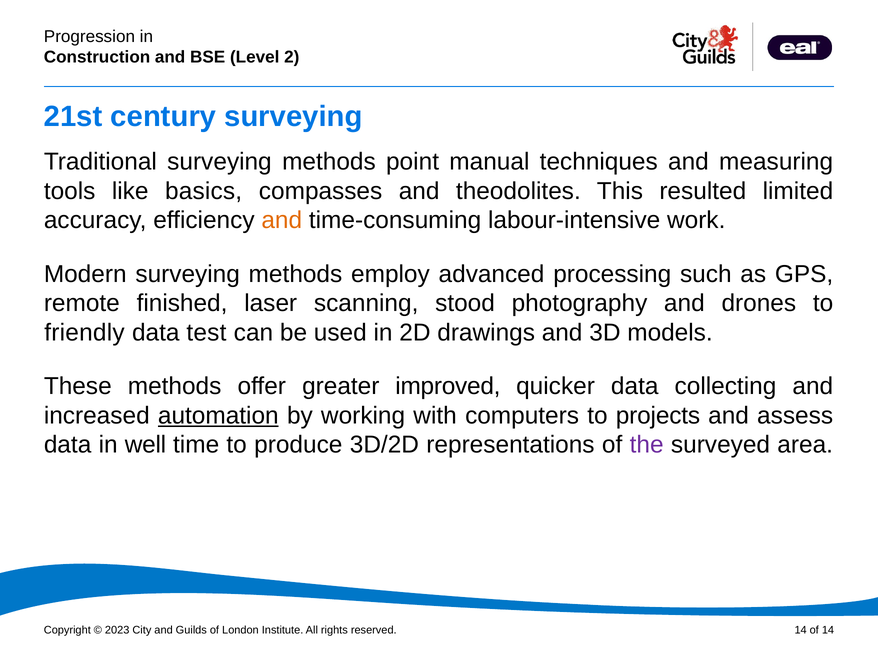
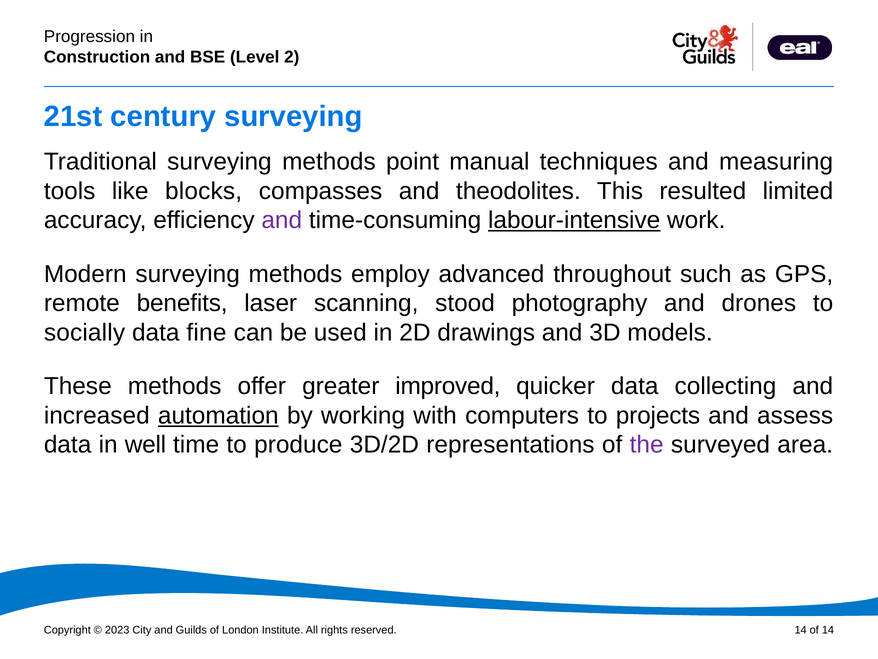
basics: basics -> blocks (204, 191)
and colour: orange -> purple (282, 220)
labour-intensive underline: none -> present (574, 220)
processing: processing -> throughout (612, 274)
finished: finished -> benefits (182, 303)
friendly: friendly -> socially (84, 332)
test: test -> fine (206, 332)
